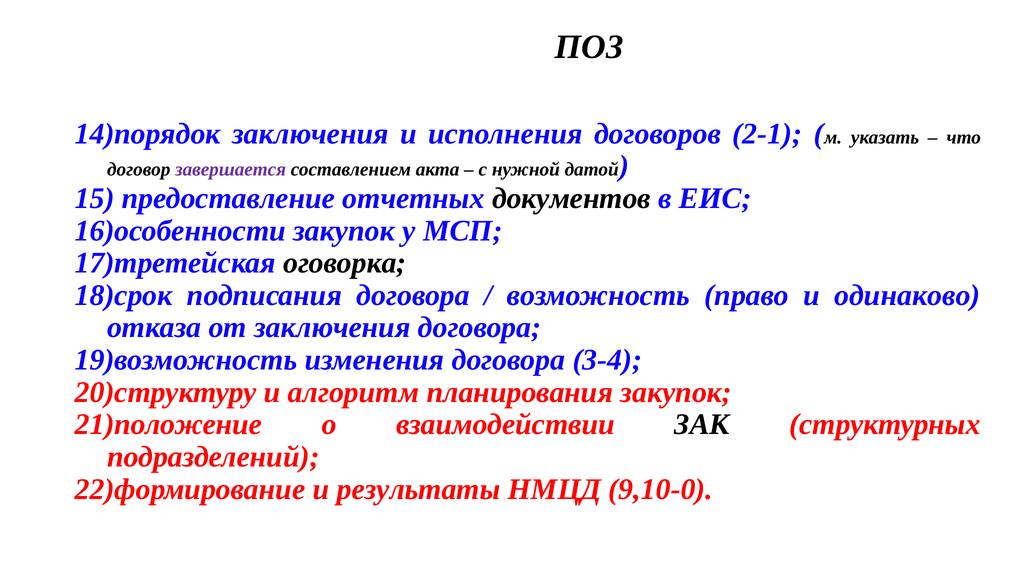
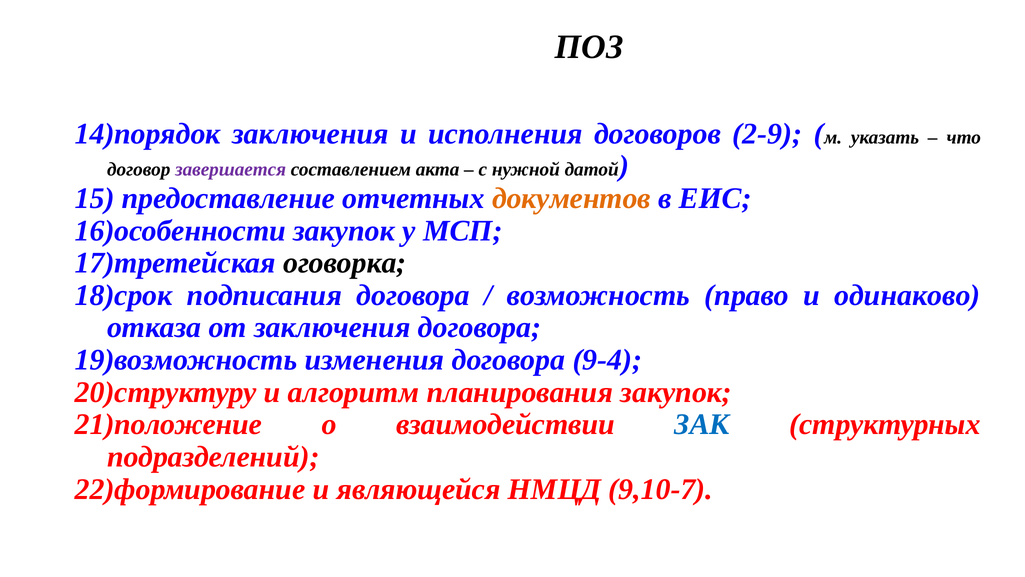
2-1: 2-1 -> 2-9 (767, 134)
документов colour: black -> orange (571, 198)
3-4: 3-4 -> 9-4 (607, 360)
ЗАК colour: black -> blue (702, 424)
результаты: результаты -> являющейся (419, 489)
9,10-0: 9,10-0 -> 9,10-7 (661, 489)
